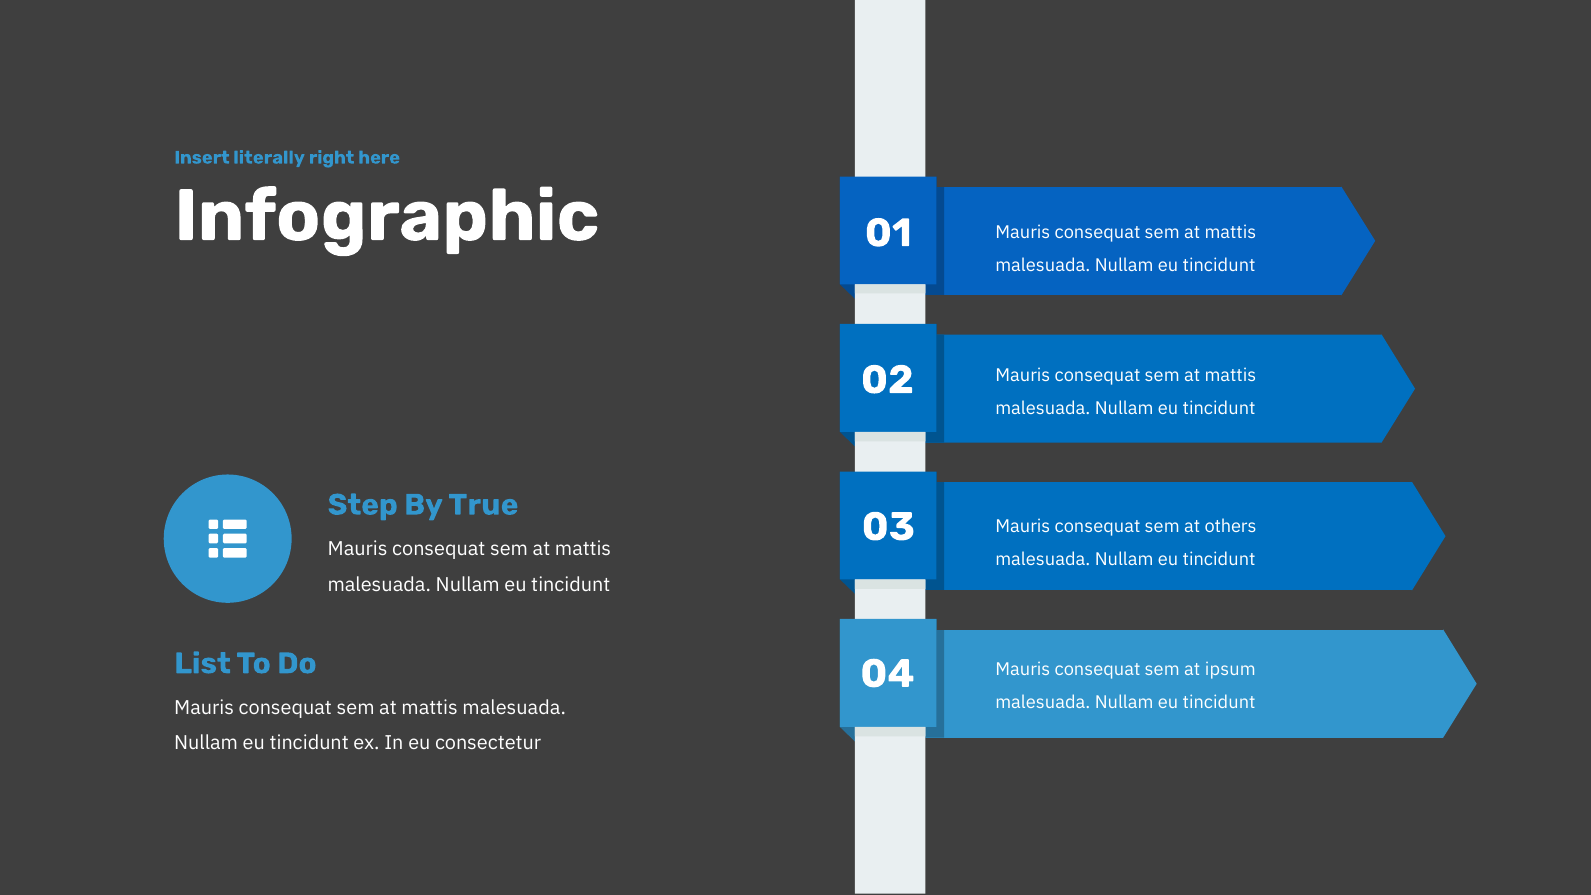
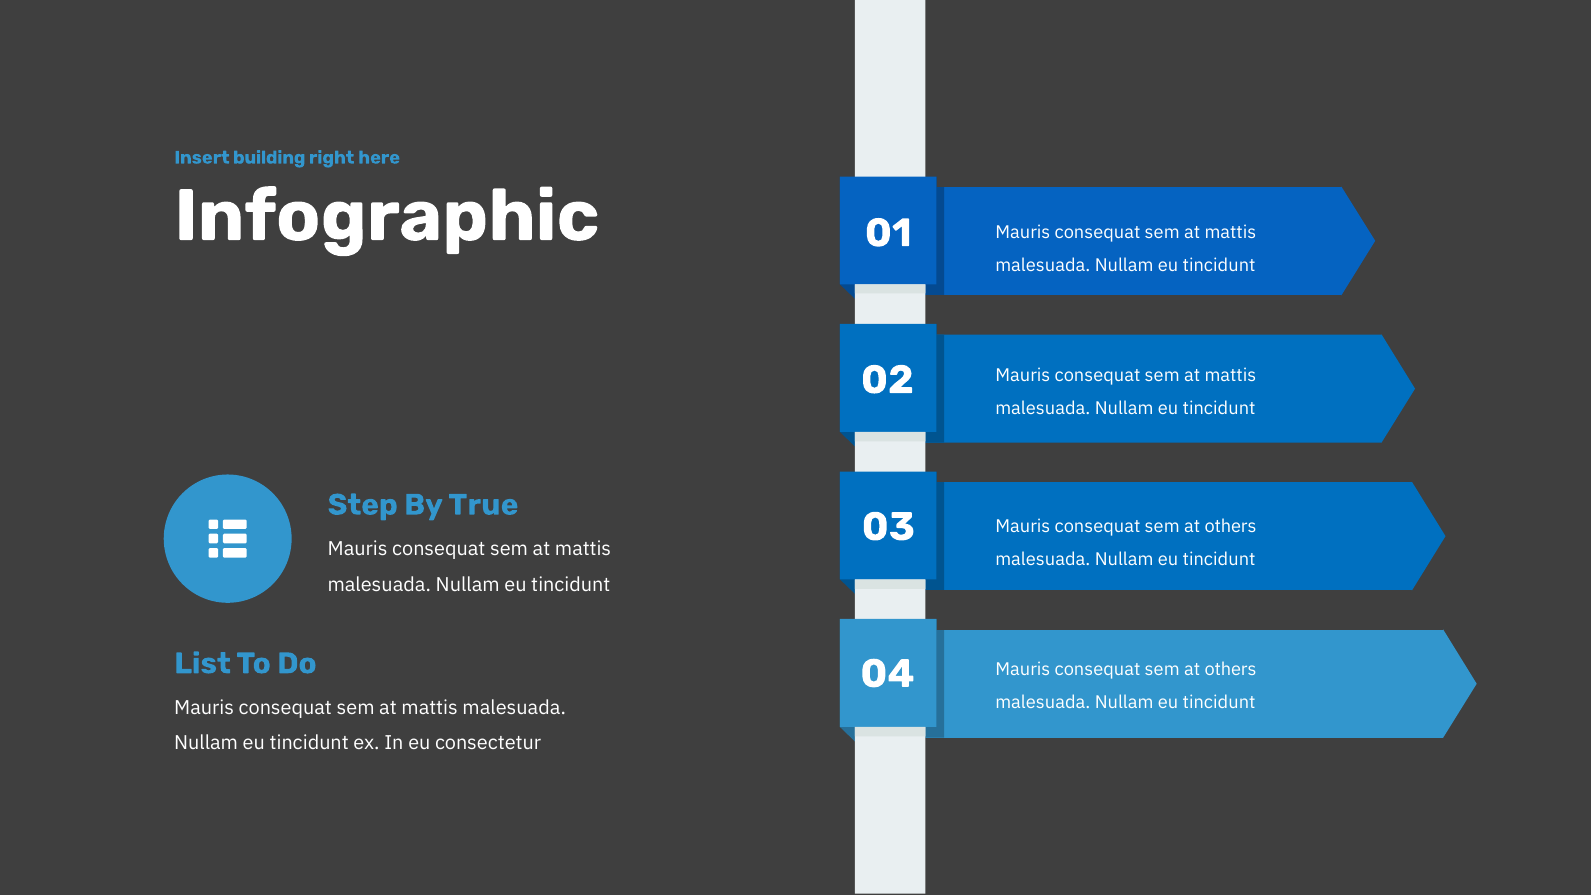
literally: literally -> building (269, 158)
ipsum: ipsum -> others (1230, 670)
